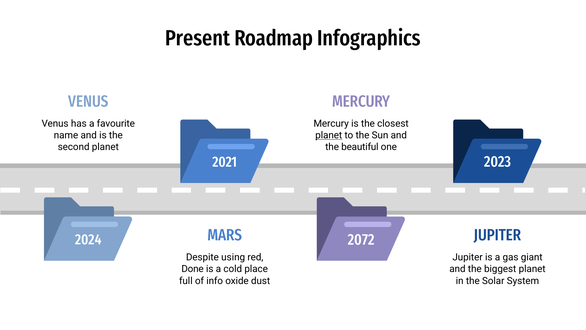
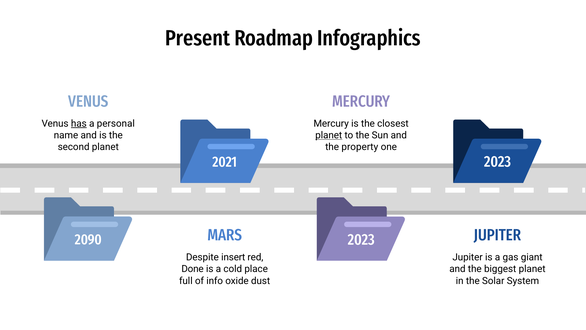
has underline: none -> present (79, 123)
favourite: favourite -> personal (116, 123)
beautiful: beautiful -> property (360, 147)
2072: 2072 -> 2023 (361, 240)
2024: 2024 -> 2090 (88, 239)
using: using -> insert (233, 257)
